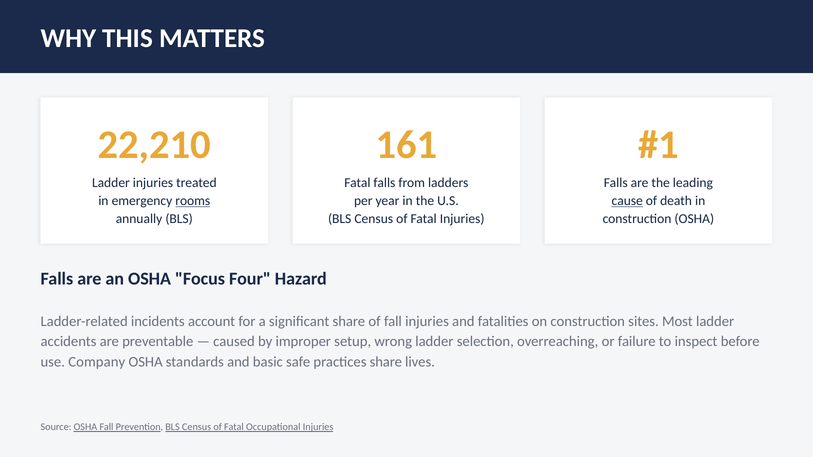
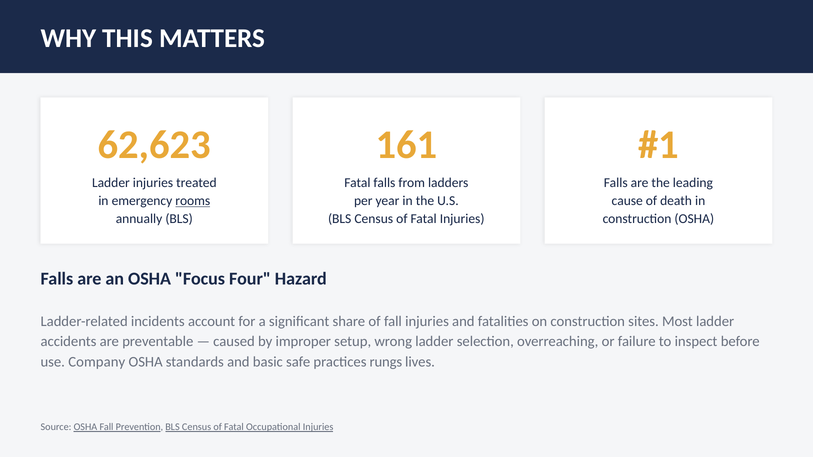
22,210: 22,210 -> 62,623 (154, 145)
cause underline: present -> none (627, 201)
practices share: share -> rungs (386, 362)
